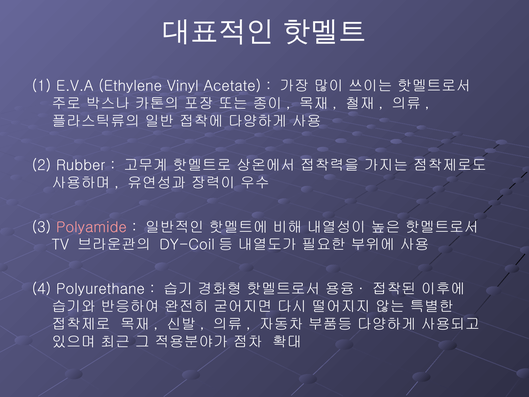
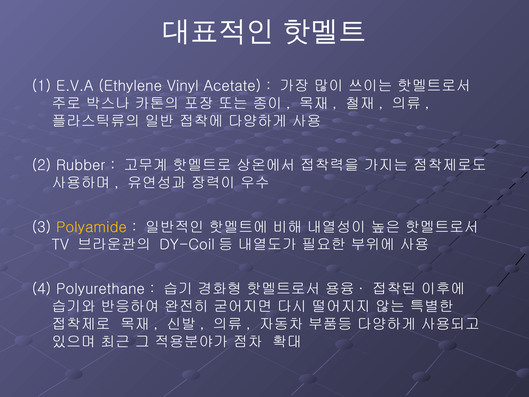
Polyamide colour: pink -> yellow (91, 227)
